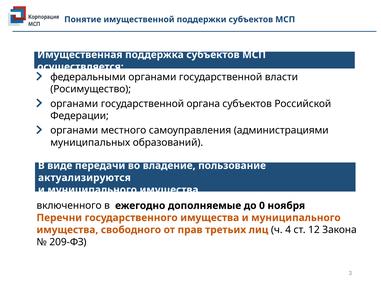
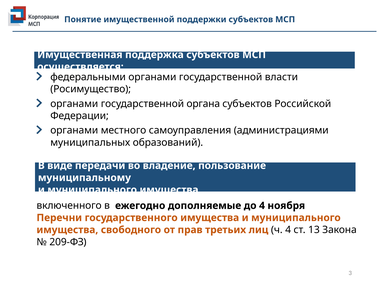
актуализируются: актуализируются -> муниципальному (84, 178)
до 0: 0 -> 4 (262, 205)
12: 12 -> 13 (314, 230)
